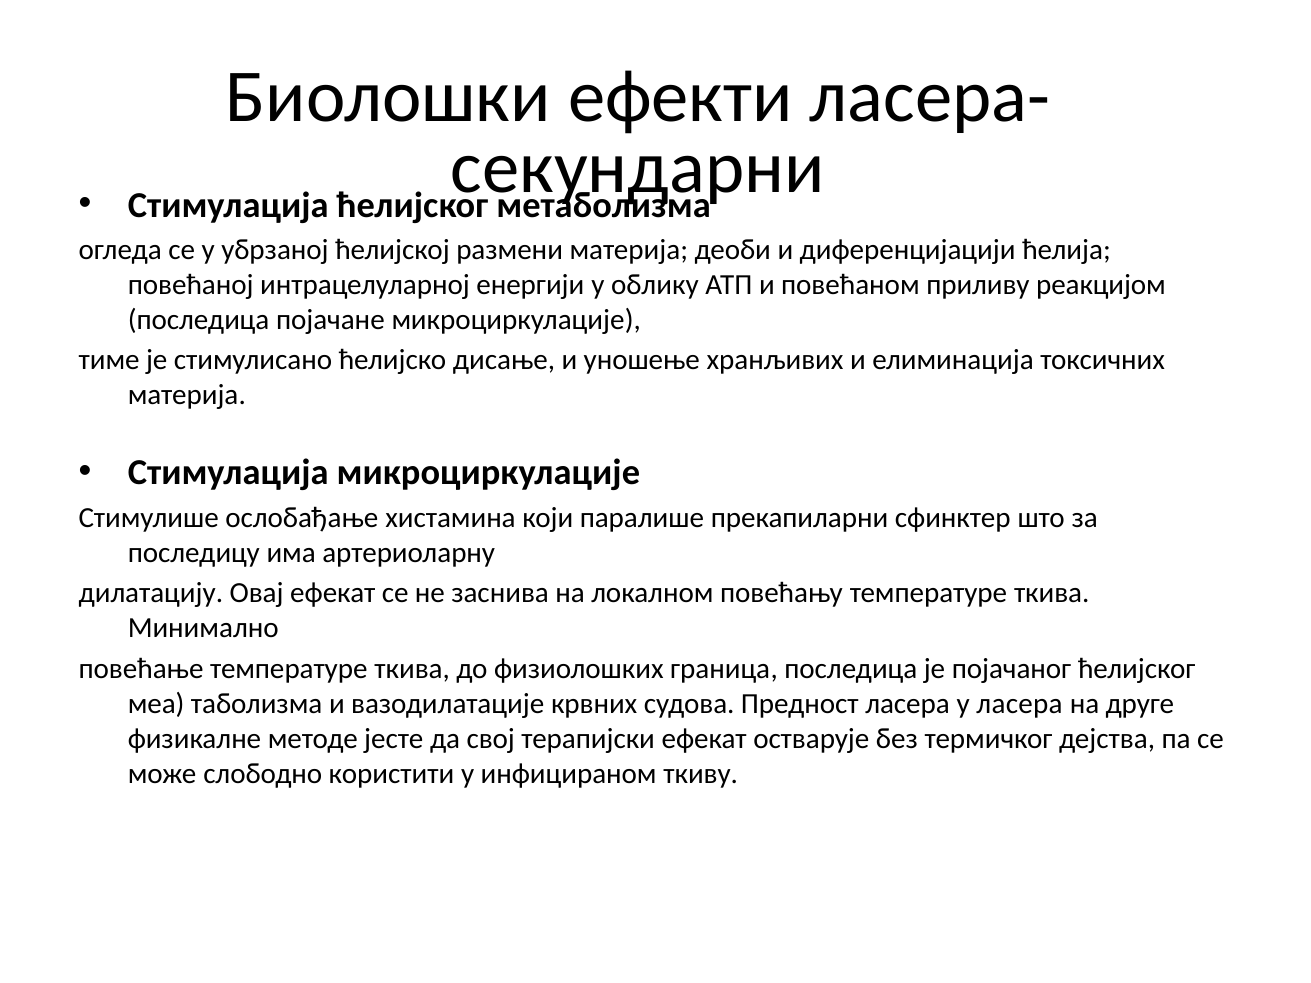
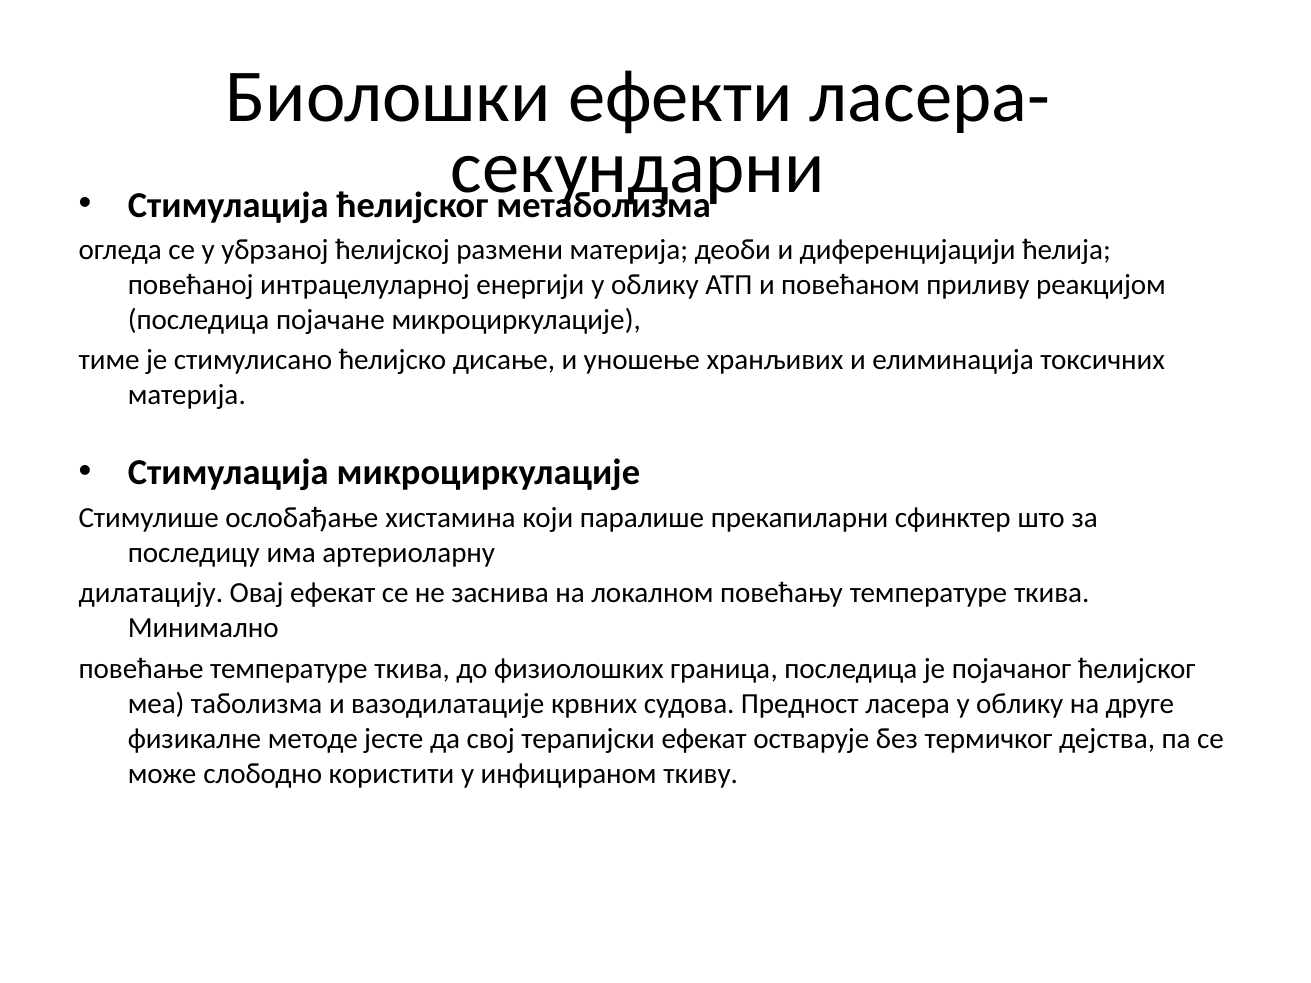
ласера у ласера: ласера -> облику (1020, 704)
